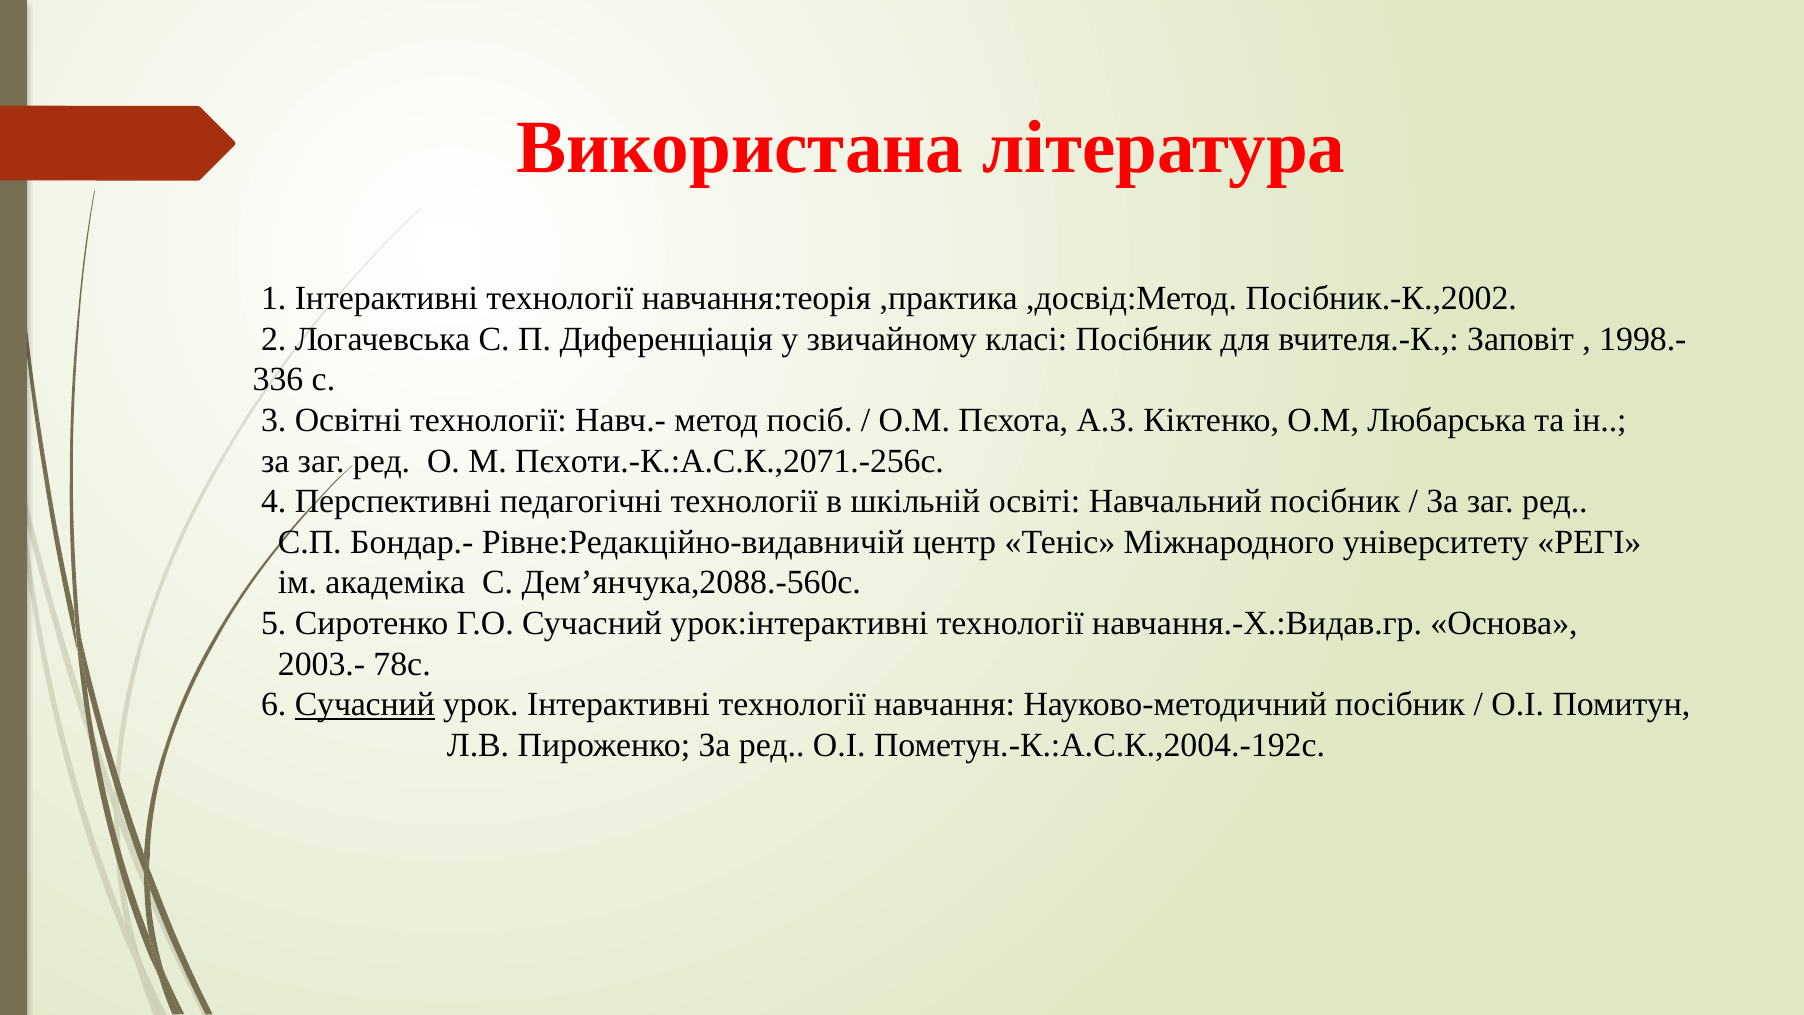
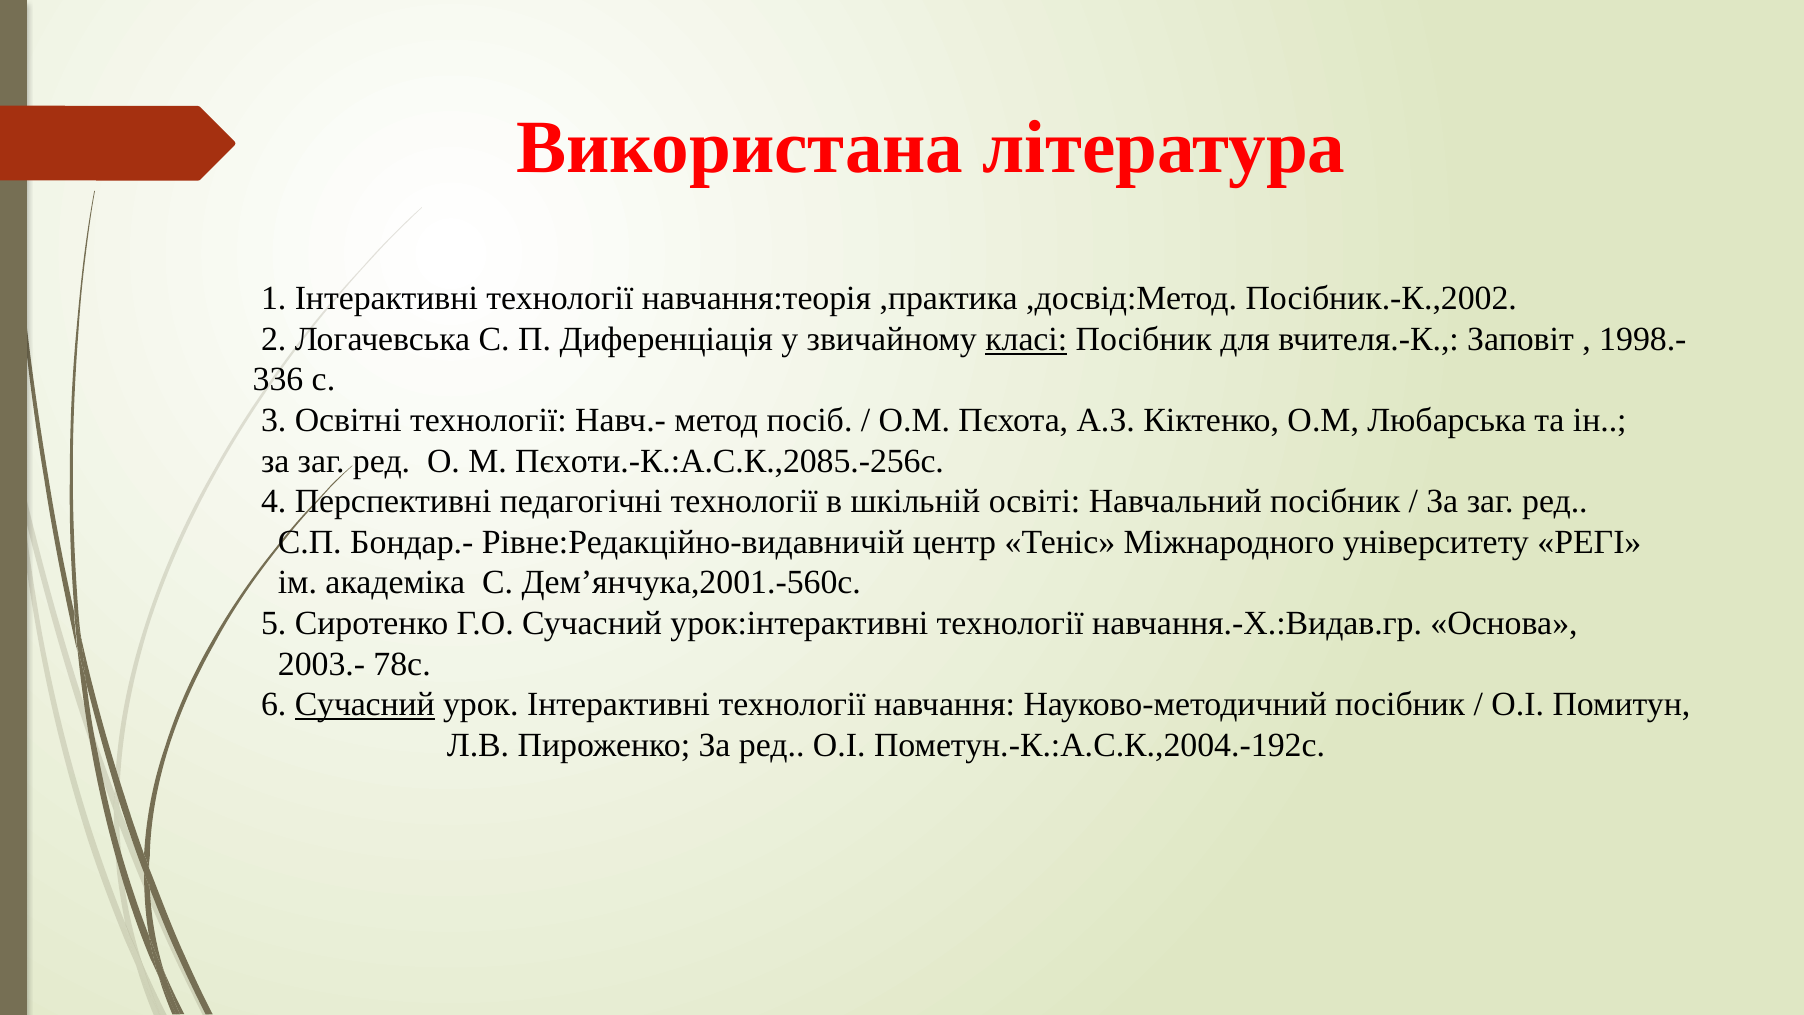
класі underline: none -> present (1026, 339)
Пєхоти.-К.:А.С.К.,2071.-256с: Пєхоти.-К.:А.С.К.,2071.-256с -> Пєхоти.-К.:А.С.К.,2085.-256с (730, 461)
Дем’янчука,2088.-560с: Дем’янчука,2088.-560с -> Дем’янчука,2001.-560с (691, 583)
